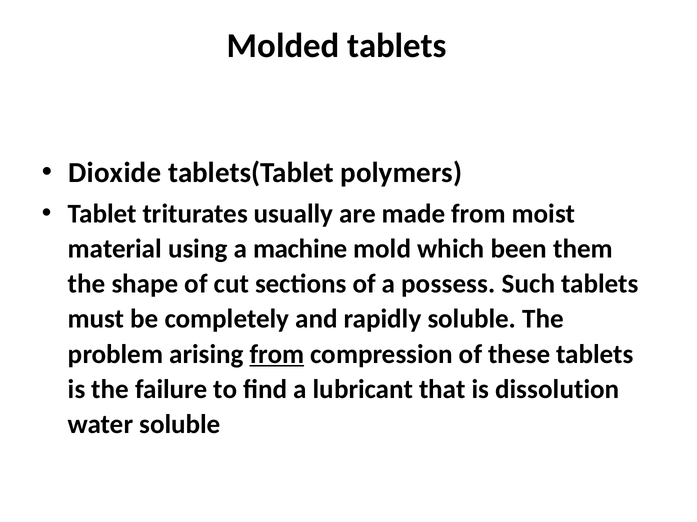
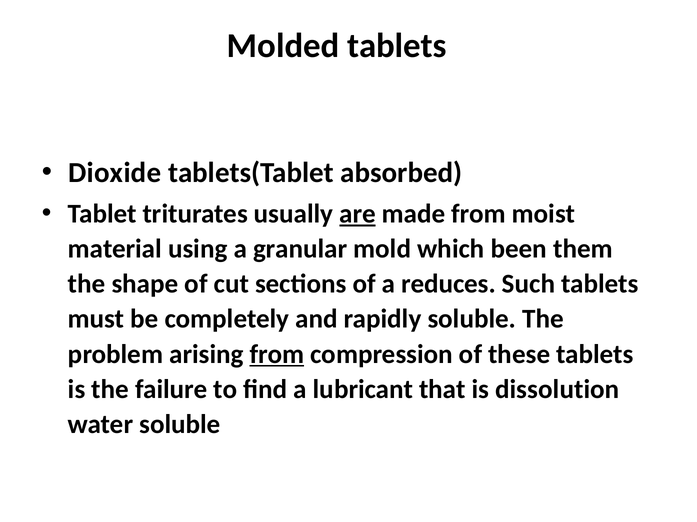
polymers: polymers -> absorbed (401, 173)
are underline: none -> present (358, 214)
machine: machine -> granular (300, 249)
possess: possess -> reduces (449, 284)
